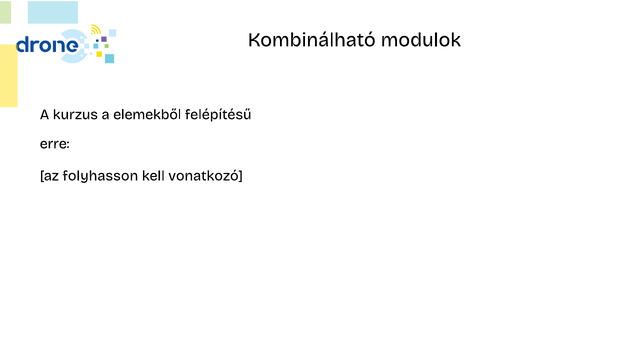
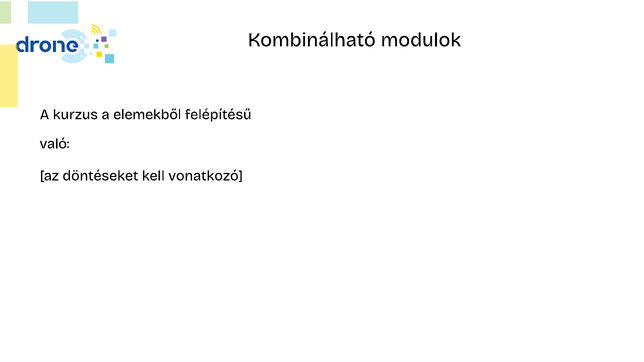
erre: erre -> való (55, 144)
folyhasson: folyhasson -> döntéseket (100, 176)
